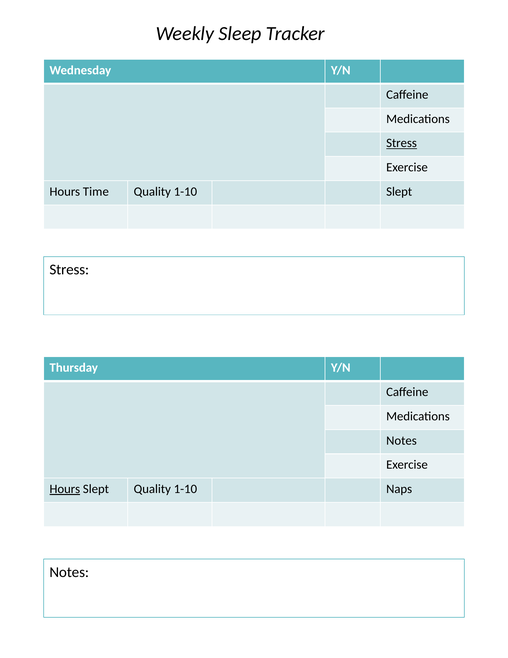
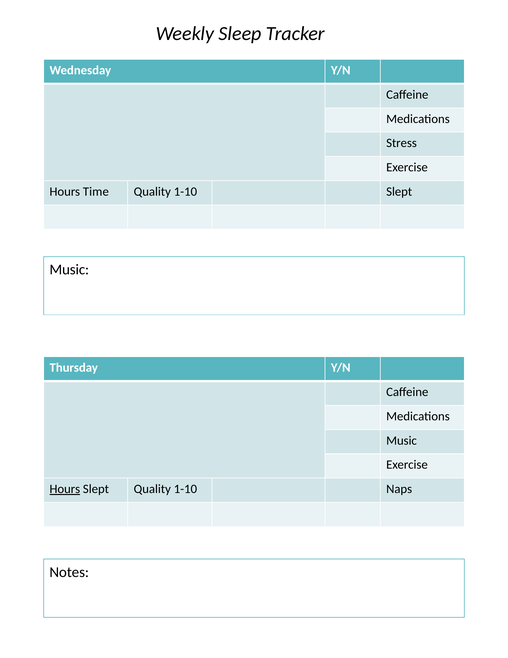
Stress underline: present -> none (402, 143)
Stress: Stress -> Music (69, 269)
Notes: Notes -> Music (402, 440)
